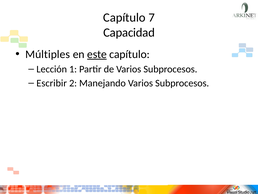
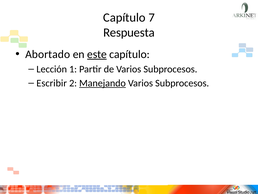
Capacidad: Capacidad -> Respuesta (129, 32)
Múltiples: Múltiples -> Abortado (48, 54)
Manejando underline: none -> present (102, 83)
